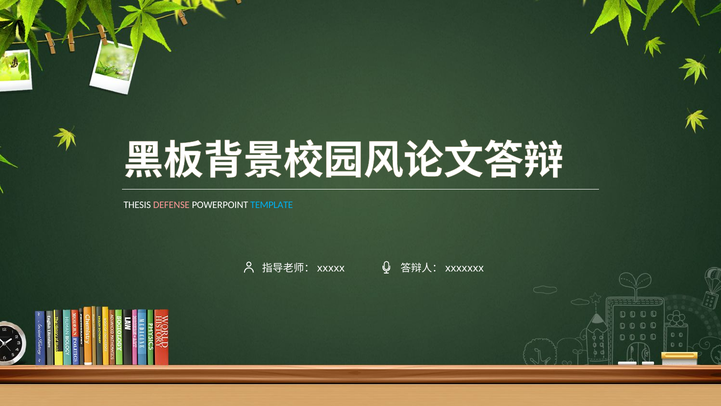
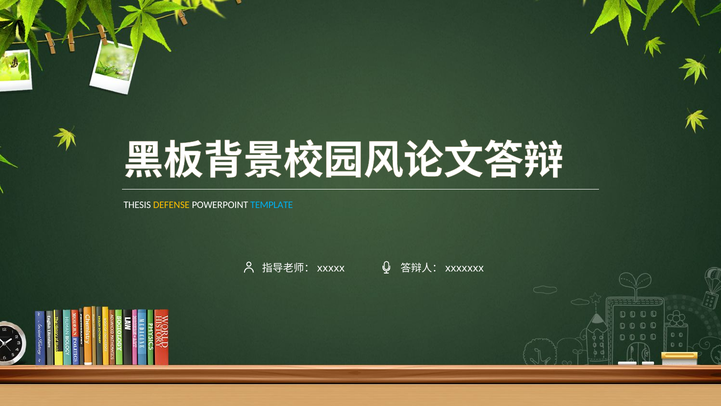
DEFENSE colour: pink -> yellow (171, 205)
